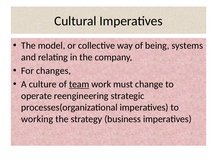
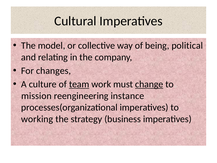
systems: systems -> political (187, 46)
change underline: none -> present (149, 84)
operate: operate -> mission (36, 96)
strategic: strategic -> instance (127, 96)
